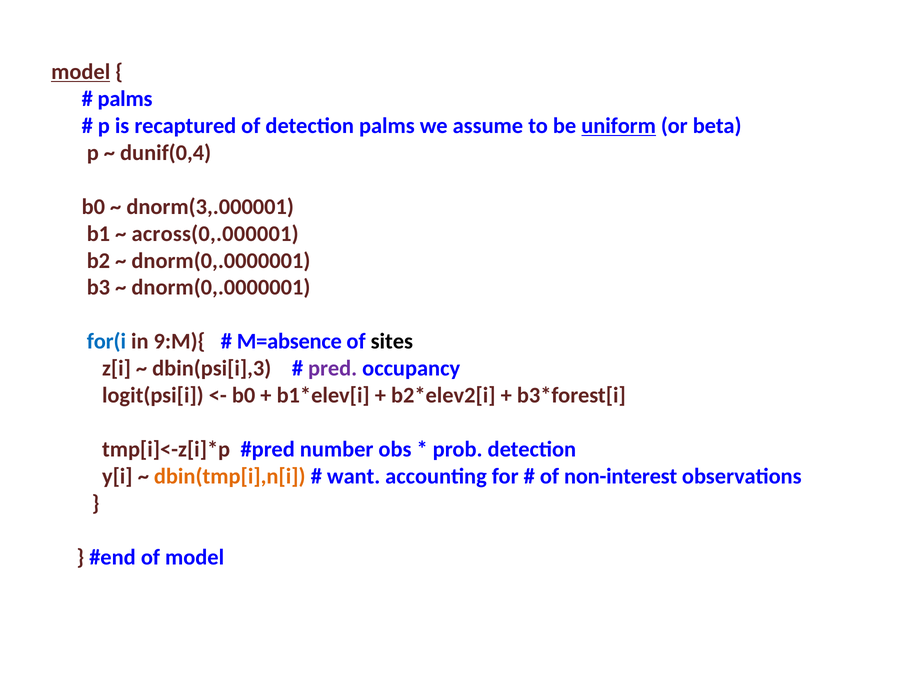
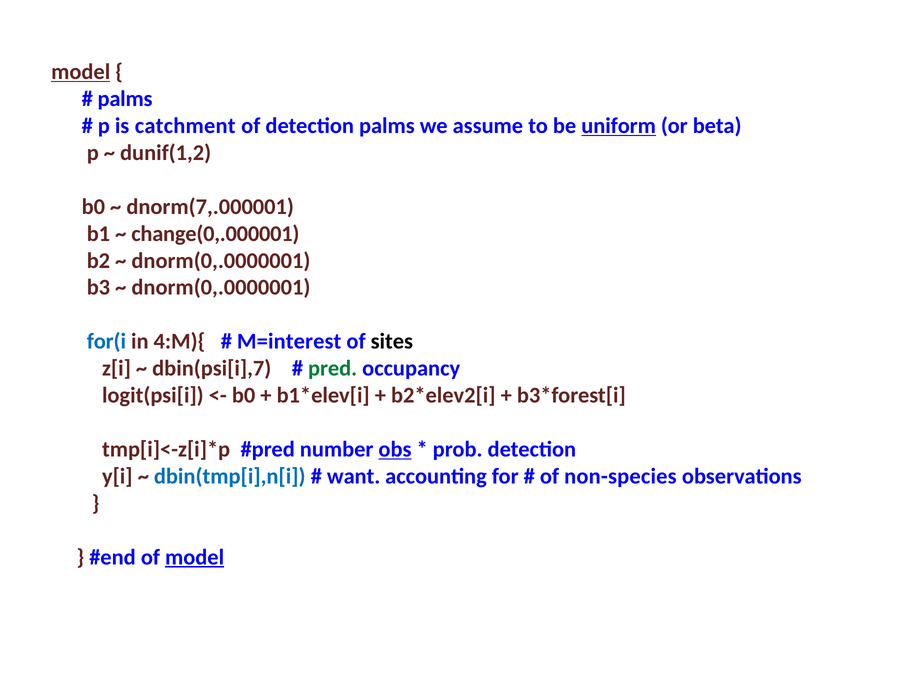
recaptured: recaptured -> catchment (185, 126)
dunif(0,4: dunif(0,4 -> dunif(1,2 (166, 153)
dnorm(3,.000001: dnorm(3,.000001 -> dnorm(7,.000001 (210, 207)
across(0,.000001: across(0,.000001 -> change(0,.000001 (215, 233)
9:M){: 9:M){ -> 4:M){ (179, 341)
M=absence: M=absence -> M=interest (289, 341)
dbin(psi[i],3: dbin(psi[i],3 -> dbin(psi[i],7 (212, 368)
pred colour: purple -> green (333, 368)
obs underline: none -> present (395, 449)
dbin(tmp[i],n[i colour: orange -> blue (230, 476)
non-interest: non-interest -> non-species (620, 476)
model underline: none -> present (195, 557)
